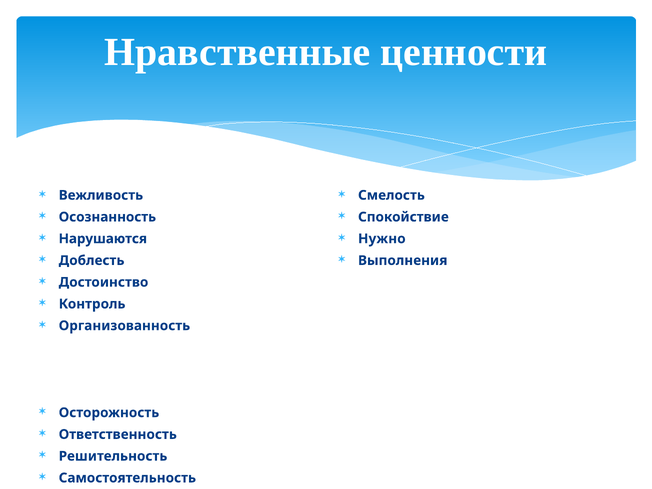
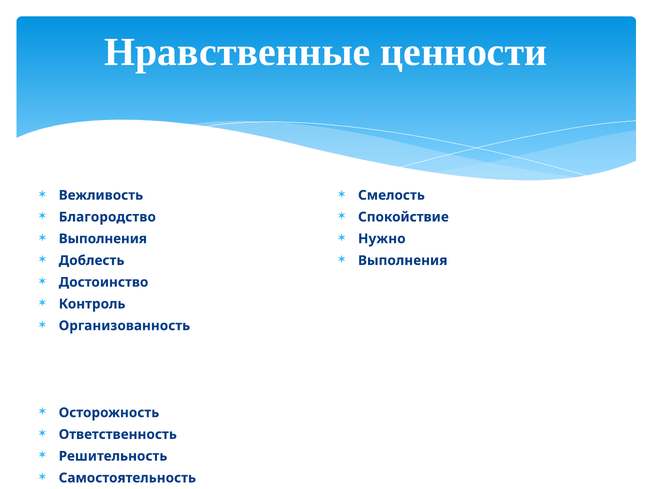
Осознанность: Осознанность -> Благородство (107, 217)
Нарушаются: Нарушаются -> Выполнения (103, 239)
